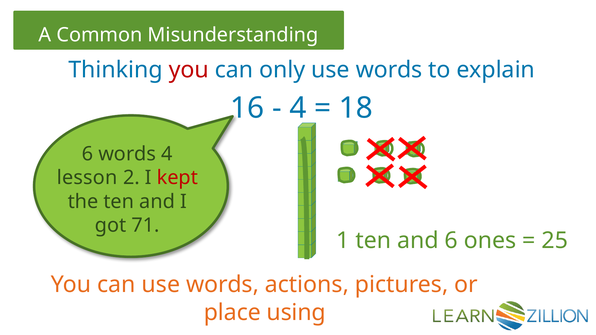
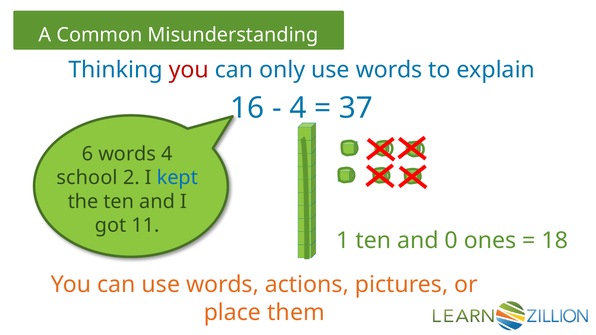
18: 18 -> 37 (356, 108)
lesson: lesson -> school (87, 178)
kept colour: red -> blue (177, 178)
71: 71 -> 11 (146, 226)
and 6: 6 -> 0 (451, 241)
25: 25 -> 18 (555, 241)
using: using -> them (296, 313)
